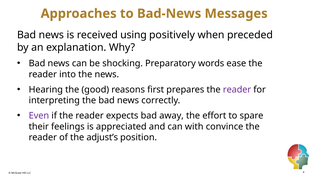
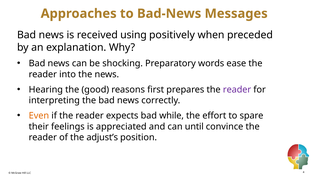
Even colour: purple -> orange (39, 116)
away: away -> while (172, 116)
with: with -> until (194, 127)
